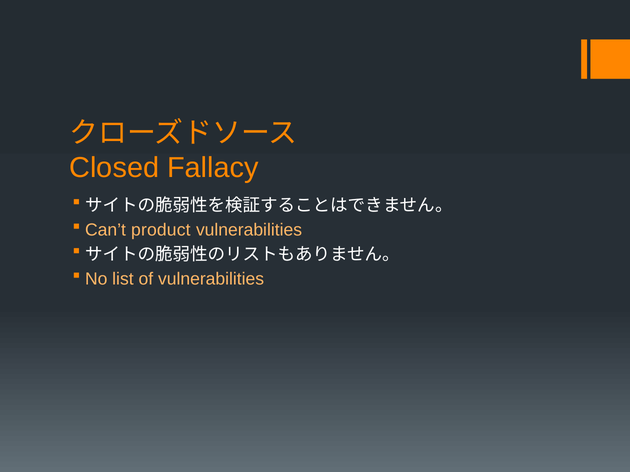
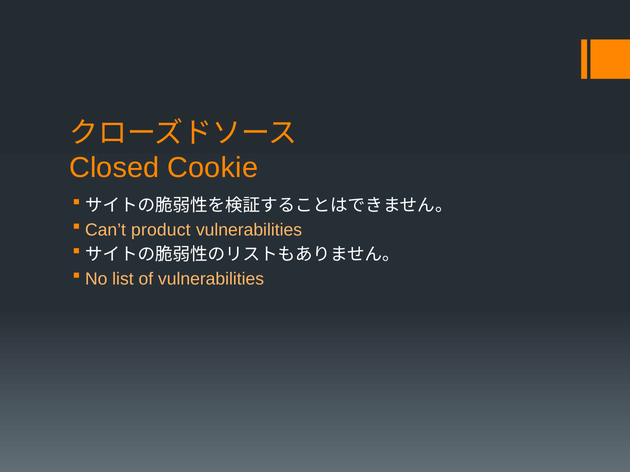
Fallacy: Fallacy -> Cookie (213, 168)
